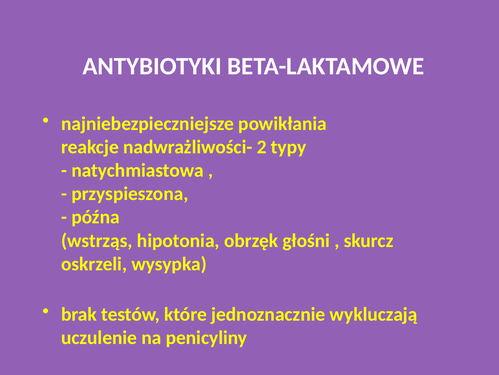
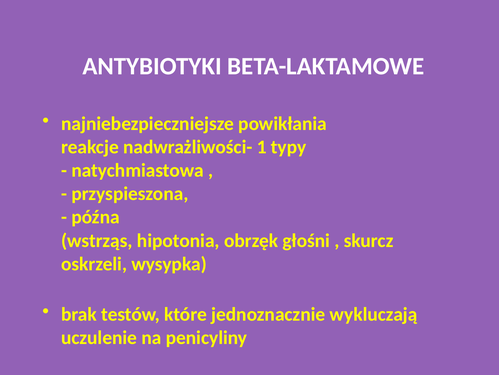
2: 2 -> 1 (262, 147)
